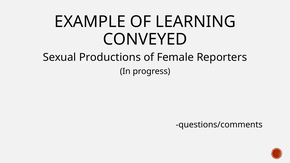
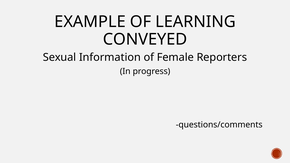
Productions: Productions -> Information (110, 57)
